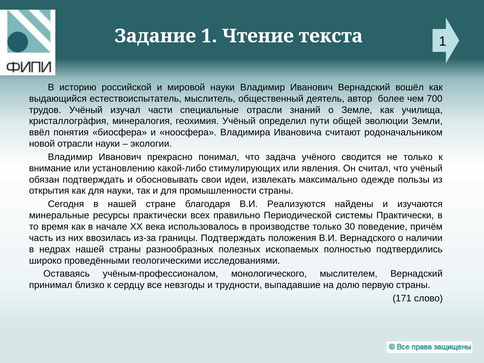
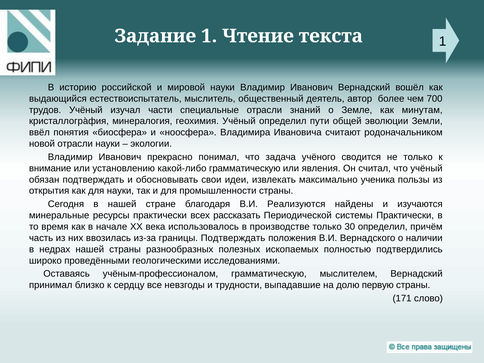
училища: училища -> минутам (422, 110)
какой-либо стимулирующих: стимулирующих -> грамматическую (245, 168)
одежде: одежде -> ученика (378, 180)
правильно: правильно -> рассказать (237, 215)
30 поведение: поведение -> определил (383, 227)
учёным-профессионалом монологического: монологического -> грамматическую (269, 274)
